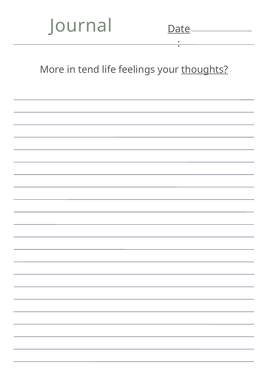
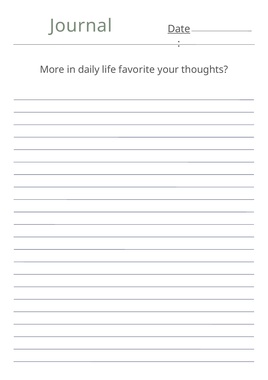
tend: tend -> daily (89, 70)
feelings: feelings -> favorite (137, 70)
thoughts underline: present -> none (205, 70)
